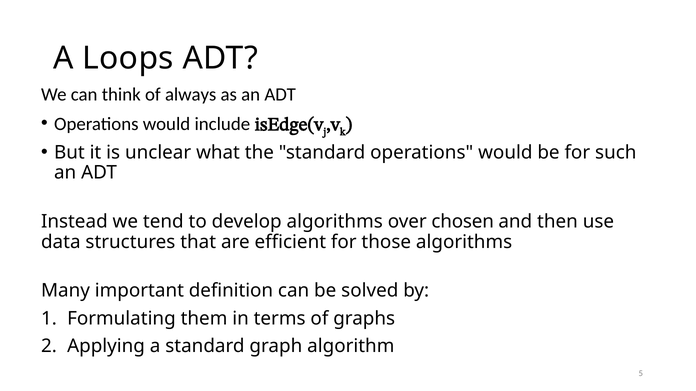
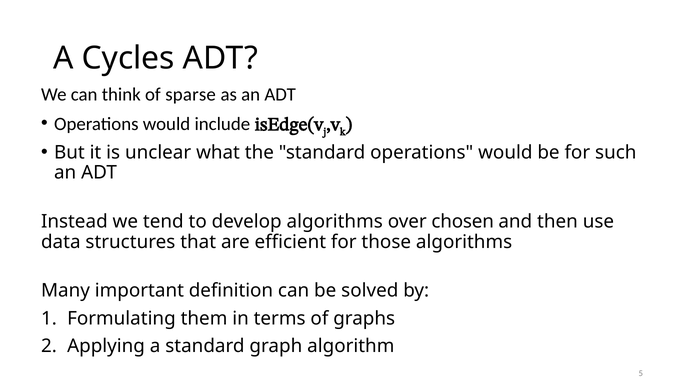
Loops: Loops -> Cycles (128, 58)
always: always -> sparse (191, 95)
